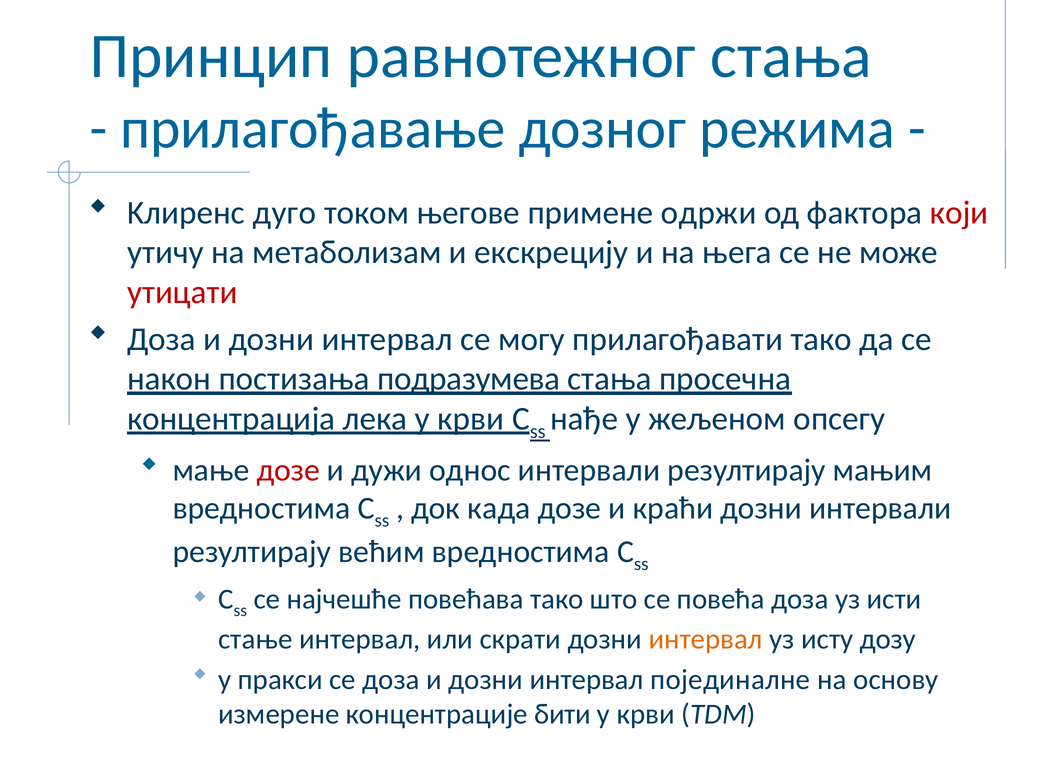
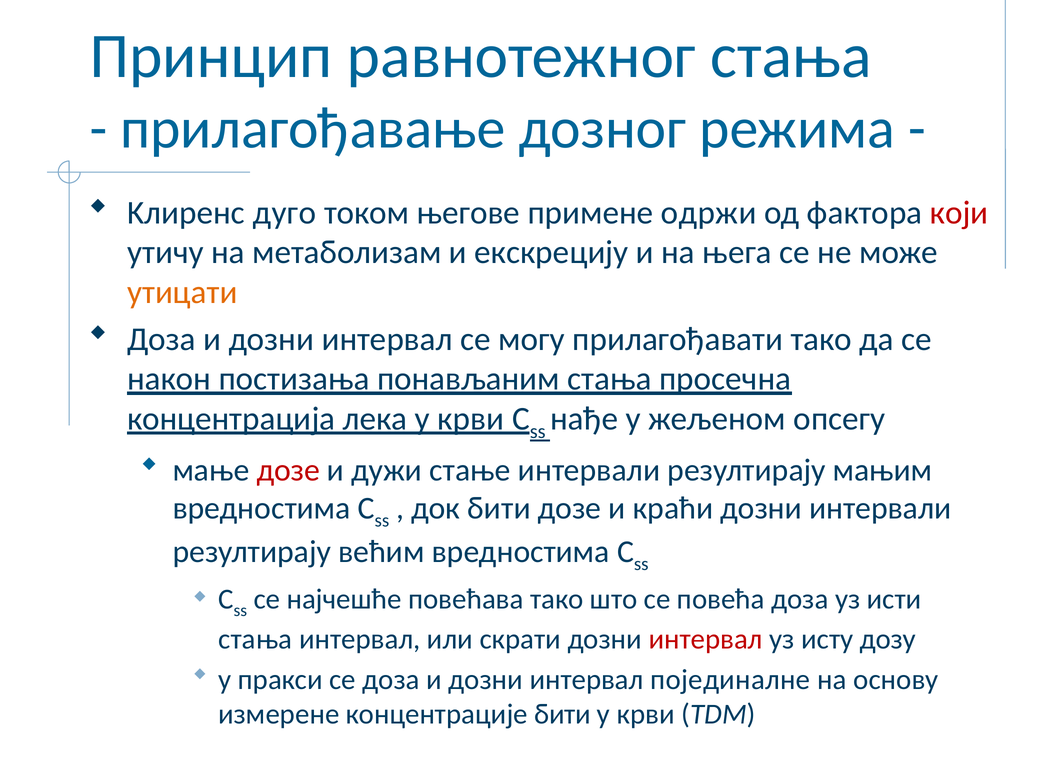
утицати colour: red -> orange (182, 292)
подразумева: подразумева -> понављаним (468, 379)
однос: однос -> стање (470, 470)
док када: када -> бити (499, 508)
стање: стање -> стања (255, 639)
интервал colour: orange -> red (706, 639)
